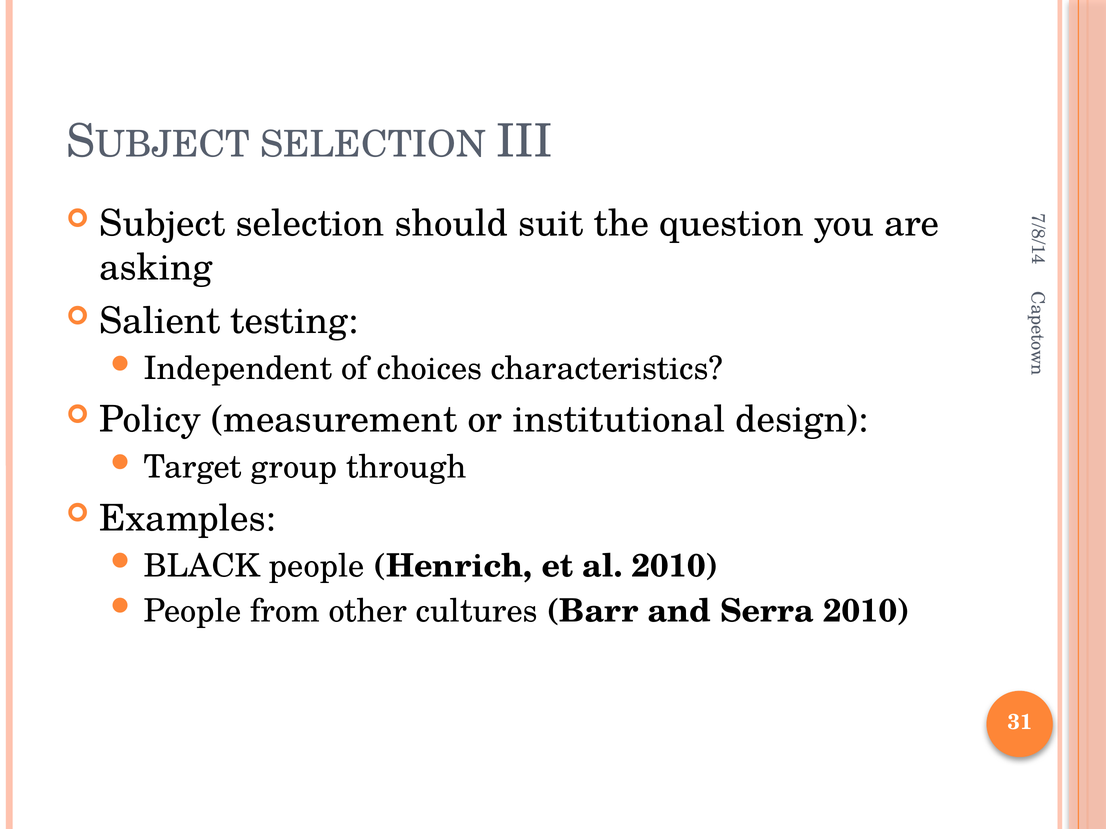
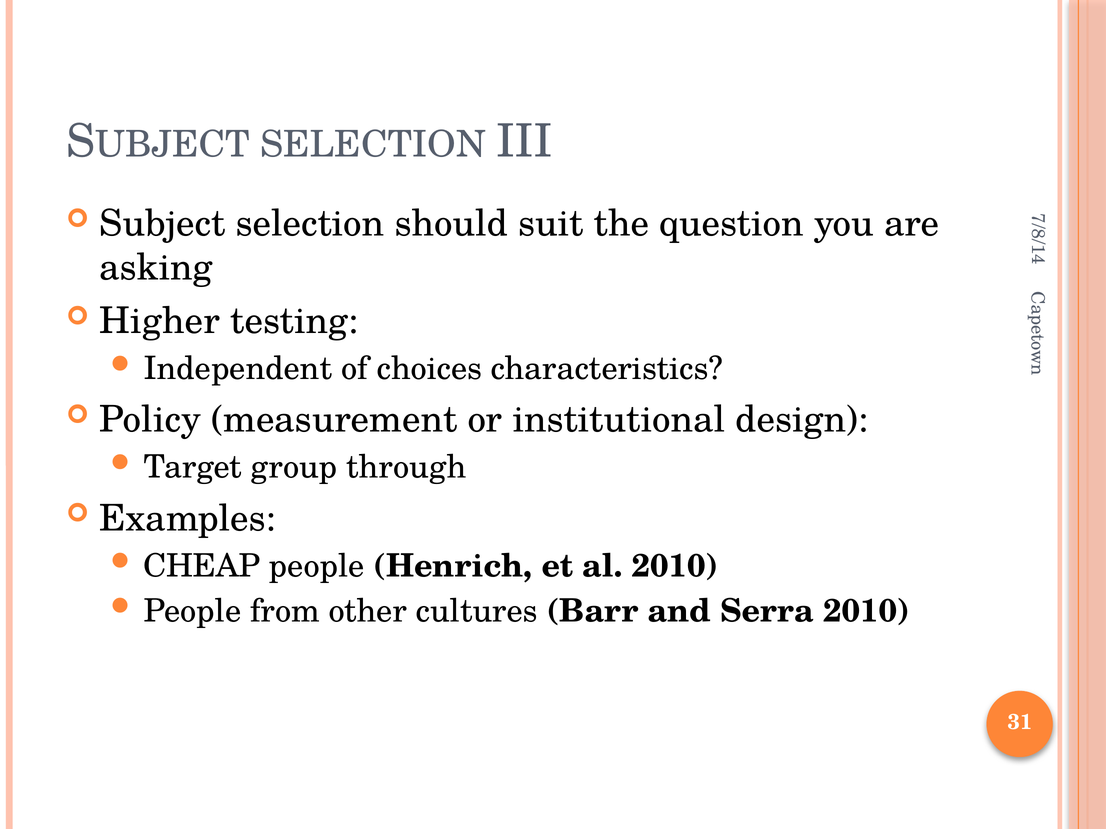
Salient: Salient -> Higher (160, 321)
BLACK: BLACK -> CHEAP (202, 566)
